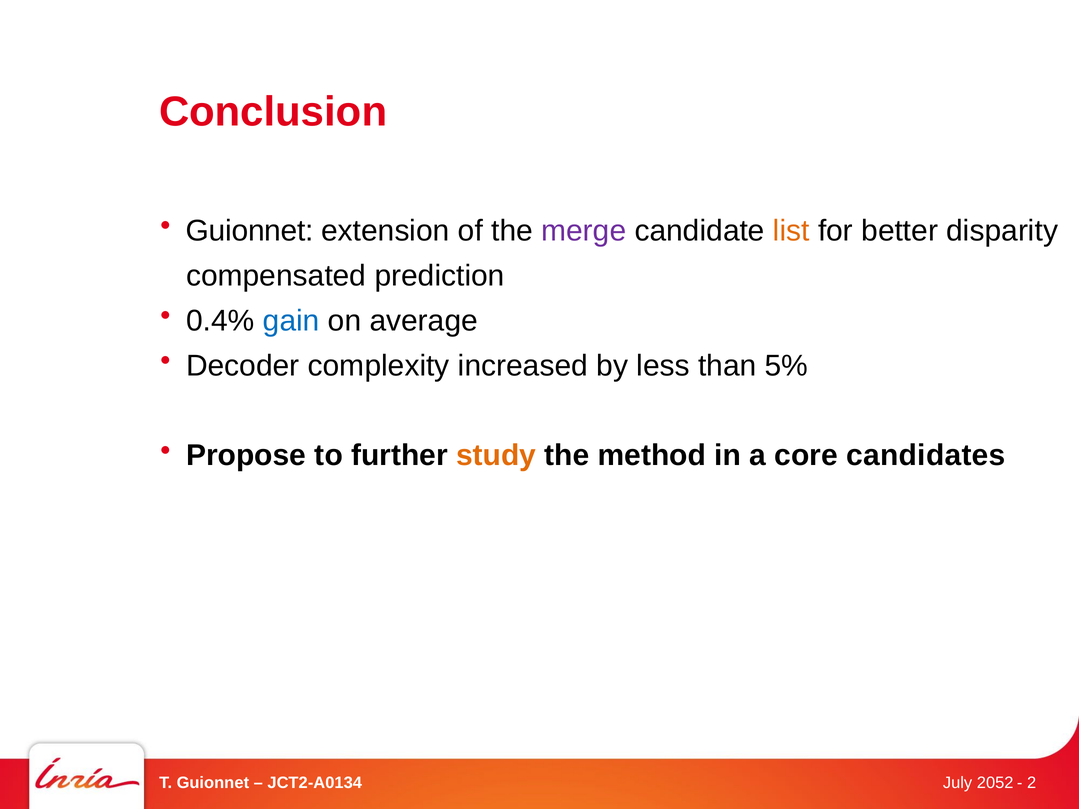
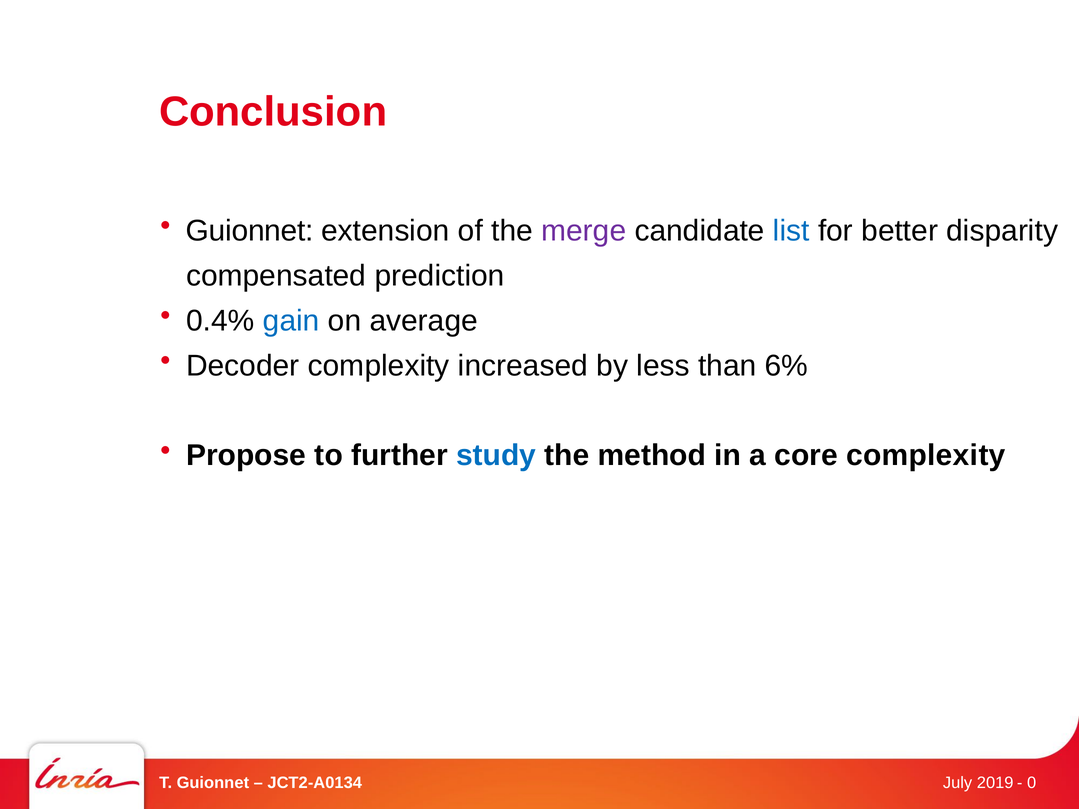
list colour: orange -> blue (791, 231)
5%: 5% -> 6% (786, 366)
study colour: orange -> blue (496, 456)
core candidates: candidates -> complexity (926, 456)
2: 2 -> 0 (1032, 783)
2052: 2052 -> 2019 (995, 783)
